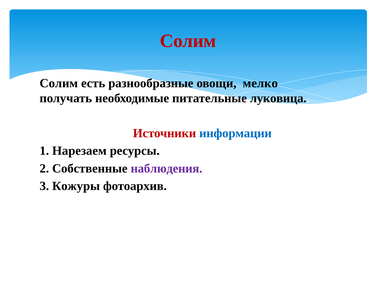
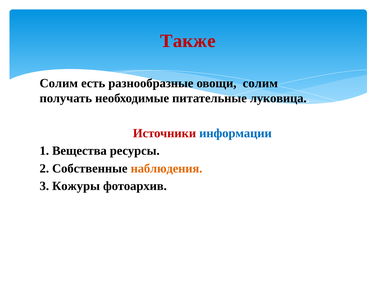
Солим: Солим -> Также (188, 41)
овощи мелко: мелко -> солим (260, 83)
Нарезаем: Нарезаем -> Вещества (79, 151)
наблюдения colour: purple -> orange (166, 168)
